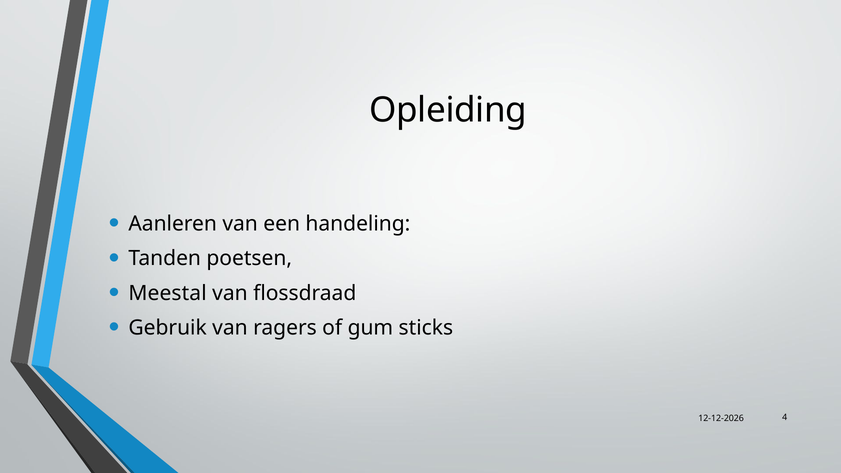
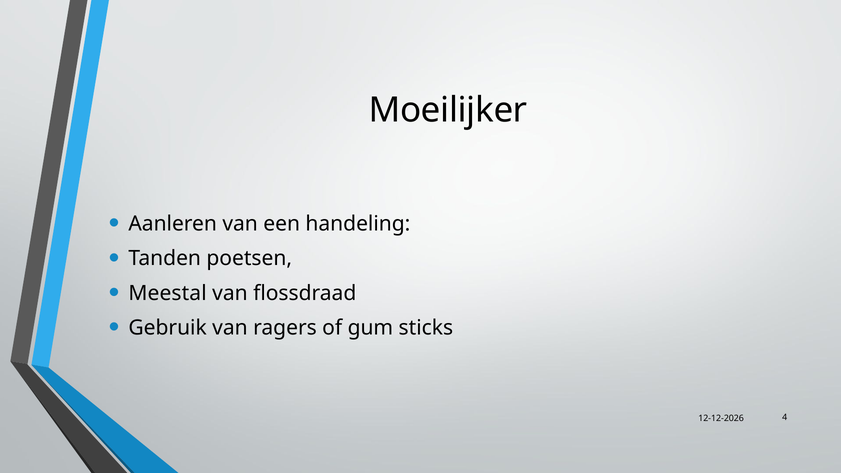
Opleiding: Opleiding -> Moeilijker (448, 110)
